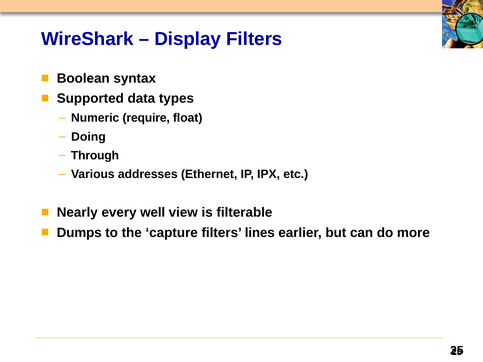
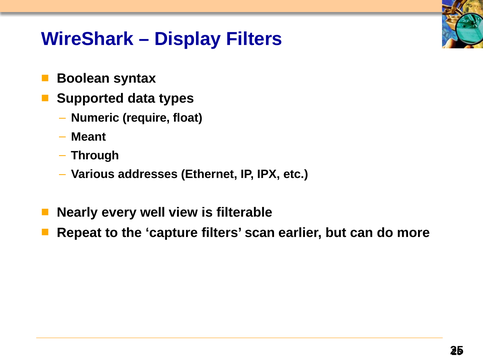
Doing: Doing -> Meant (88, 137)
Dumps: Dumps -> Repeat (79, 233)
lines: lines -> scan (260, 233)
